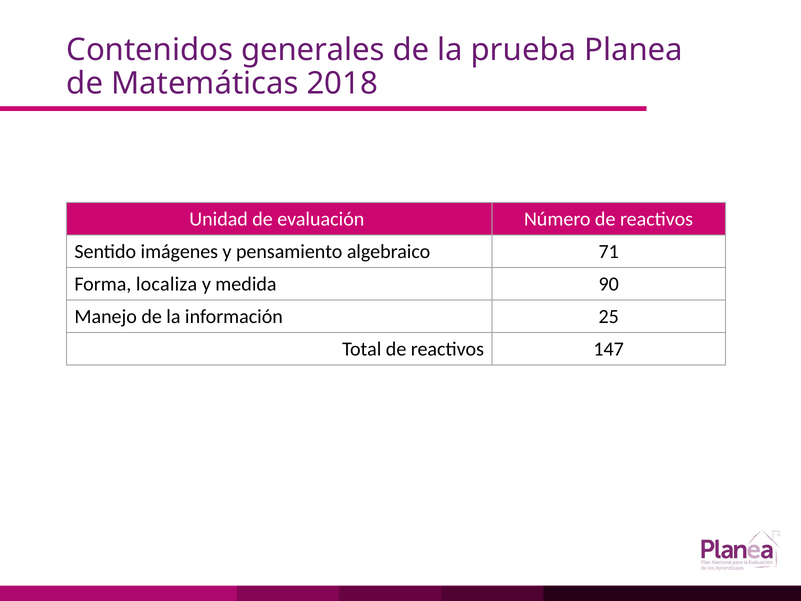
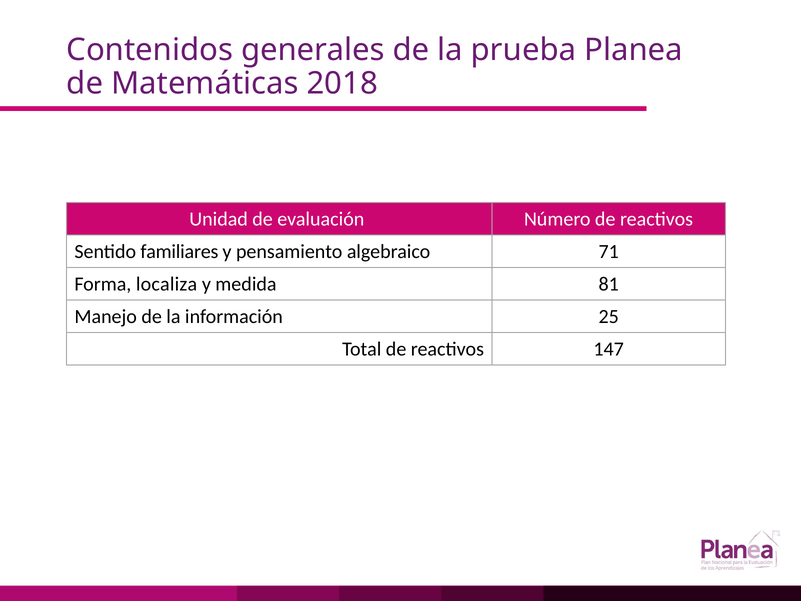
imágenes: imágenes -> familiares (179, 251)
90: 90 -> 81 (609, 284)
